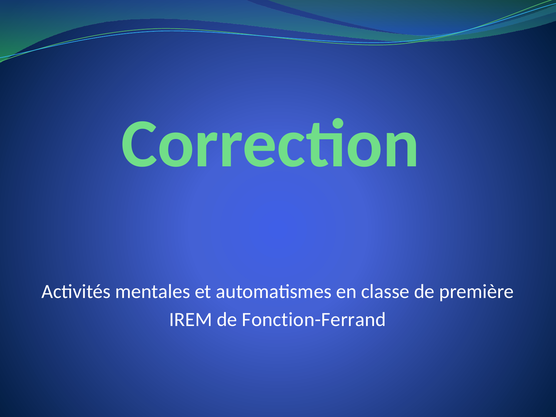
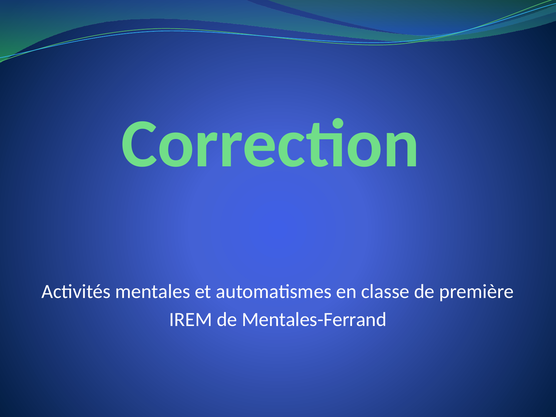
Fonction-Ferrand: Fonction-Ferrand -> Mentales-Ferrand (314, 320)
